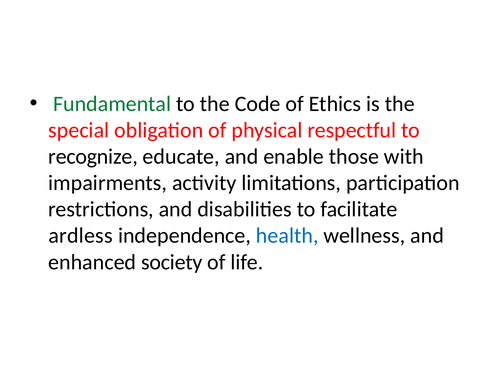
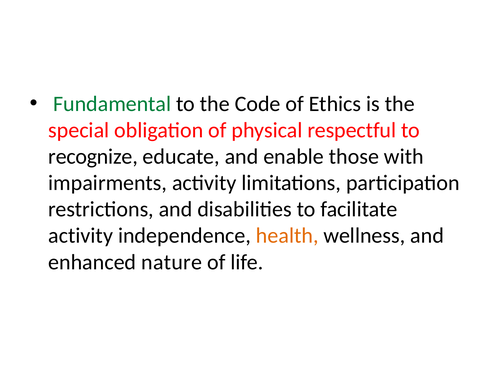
ardless: ardless -> activity (81, 236)
health colour: blue -> orange (287, 236)
society: society -> nature (172, 262)
